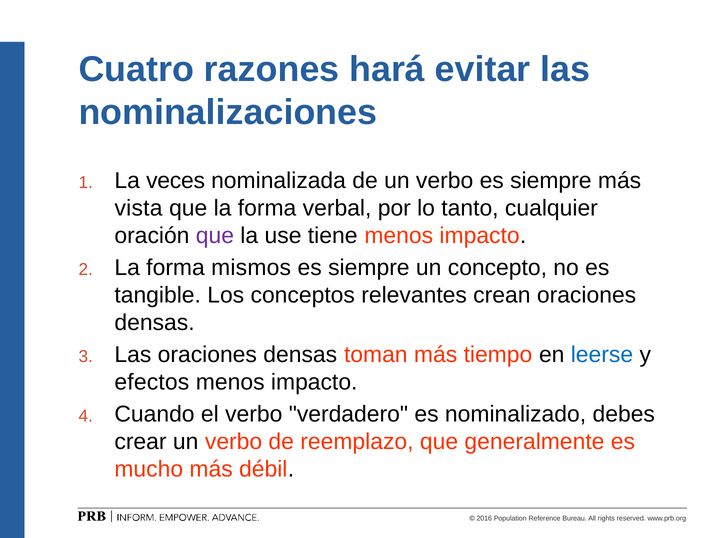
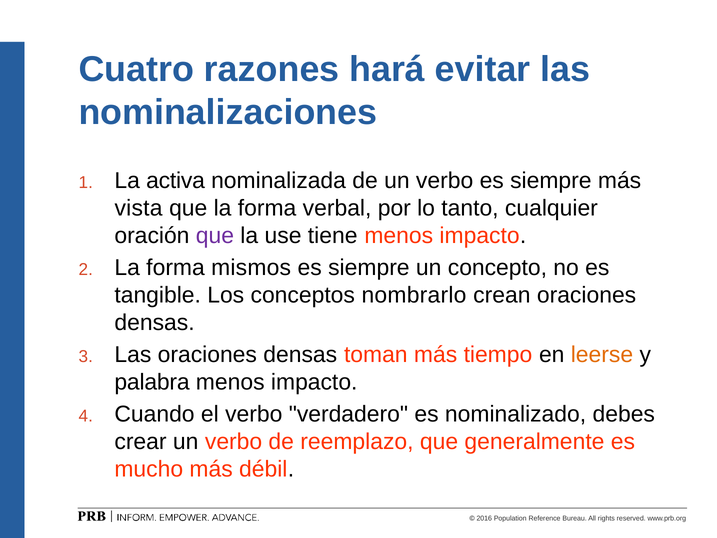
veces: veces -> activa (176, 181)
relevantes: relevantes -> nombrarlo (414, 295)
leerse colour: blue -> orange (602, 354)
efectos: efectos -> palabra (152, 382)
